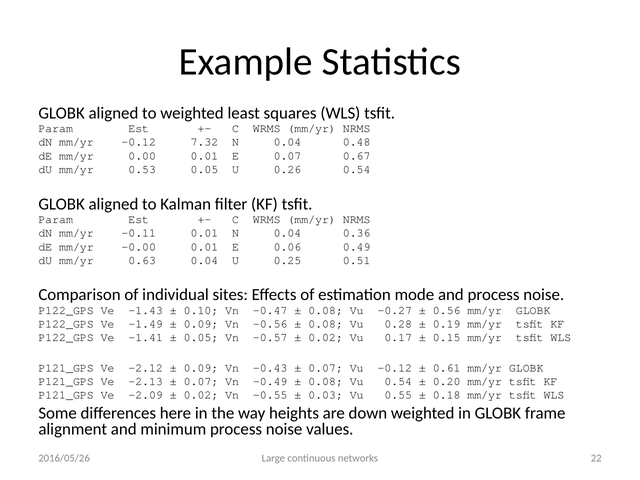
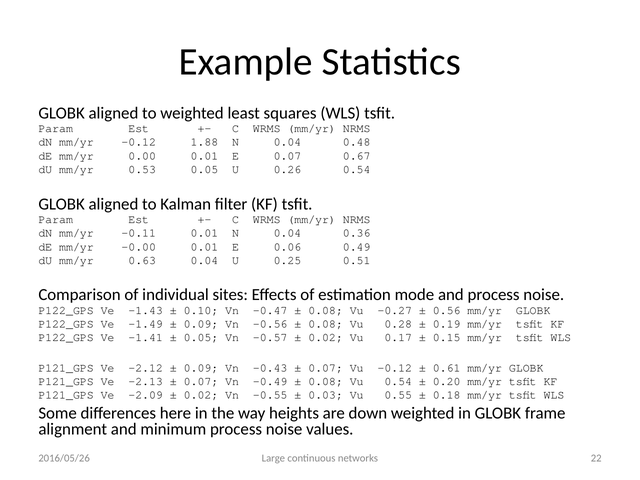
7.32: 7.32 -> 1.88 (204, 142)
